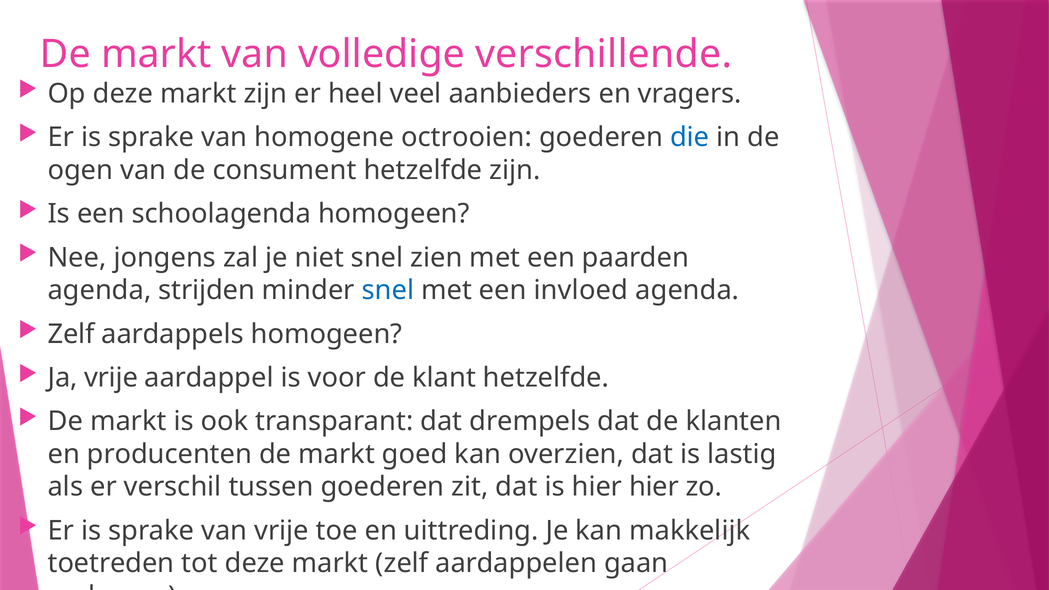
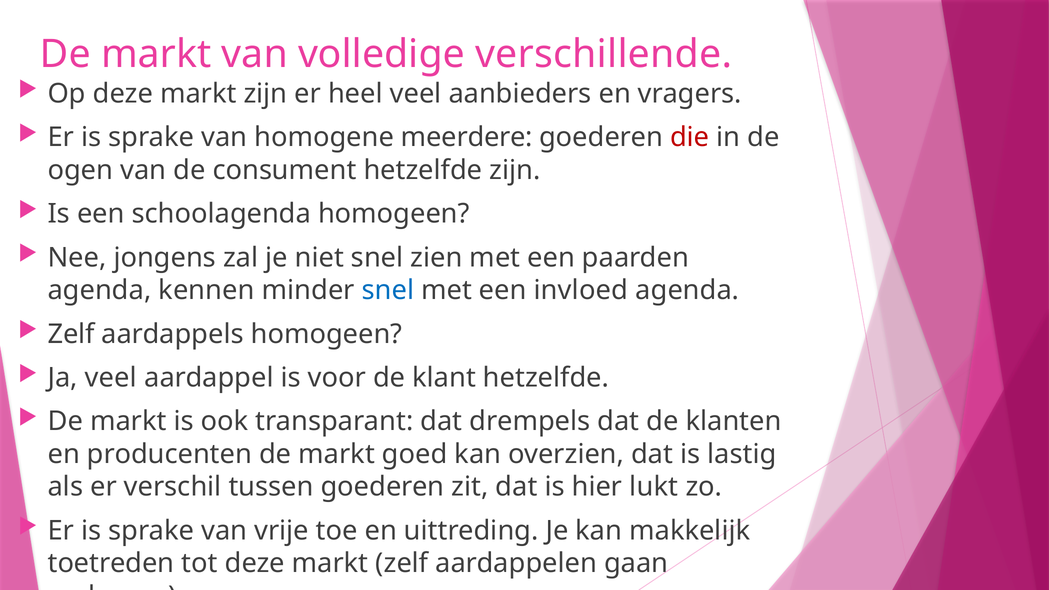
octrooien: octrooien -> meerdere (467, 137)
die colour: blue -> red (690, 137)
strijden: strijden -> kennen (207, 290)
Ja vrije: vrije -> veel (111, 378)
hier hier: hier -> lukt (654, 487)
